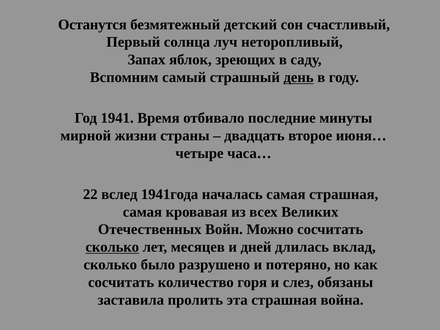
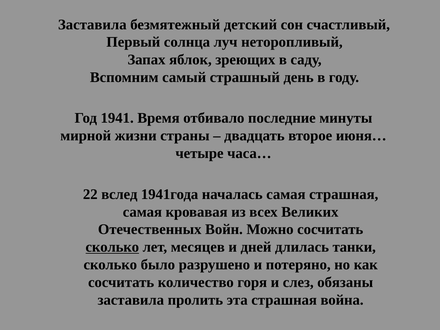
Останутся: Останутся -> Заставила (92, 25)
день underline: present -> none (299, 77)
вклад: вклад -> танки (354, 247)
